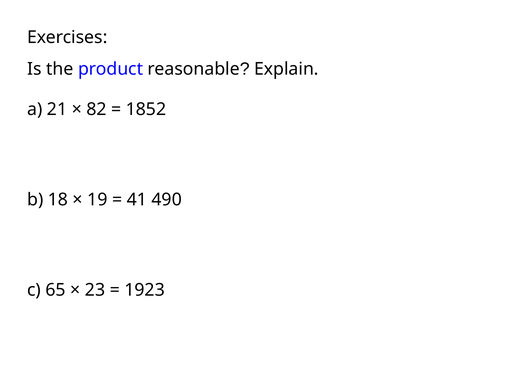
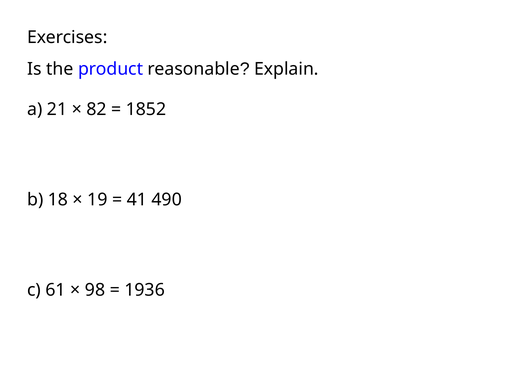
65: 65 -> 61 (56, 290)
23: 23 -> 98 (95, 290)
1923: 1923 -> 1936 (145, 290)
